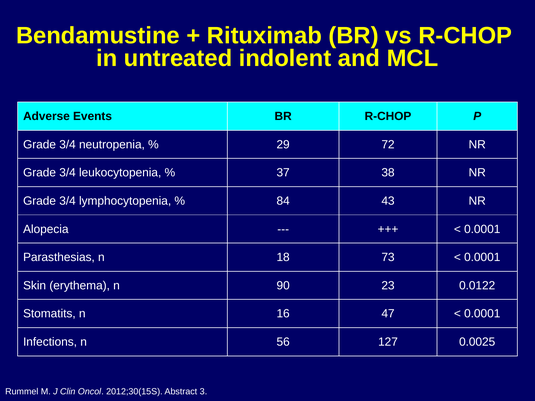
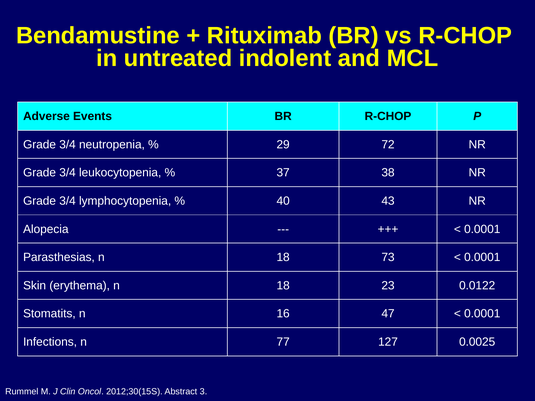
84: 84 -> 40 (283, 201)
erythema n 90: 90 -> 18 (283, 286)
56: 56 -> 77 (283, 342)
